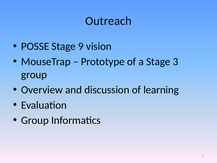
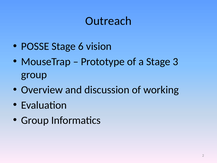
9: 9 -> 6 (81, 46)
learning: learning -> working (161, 90)
